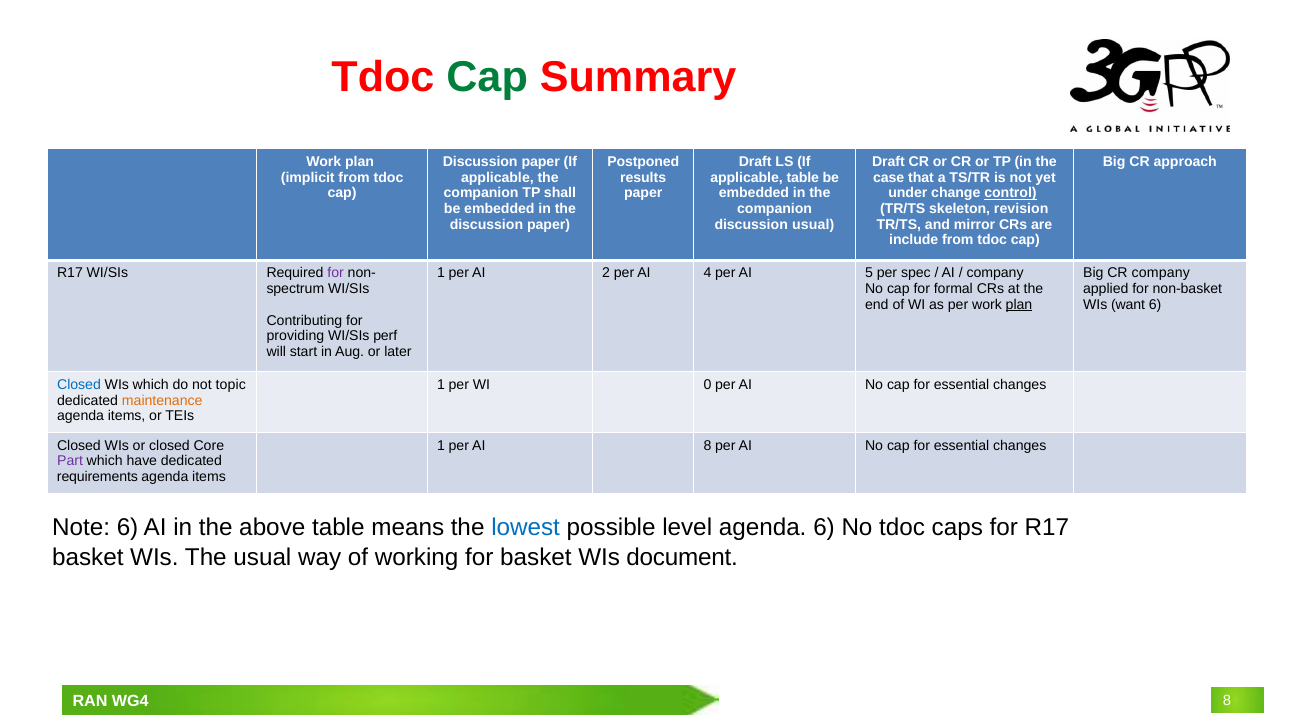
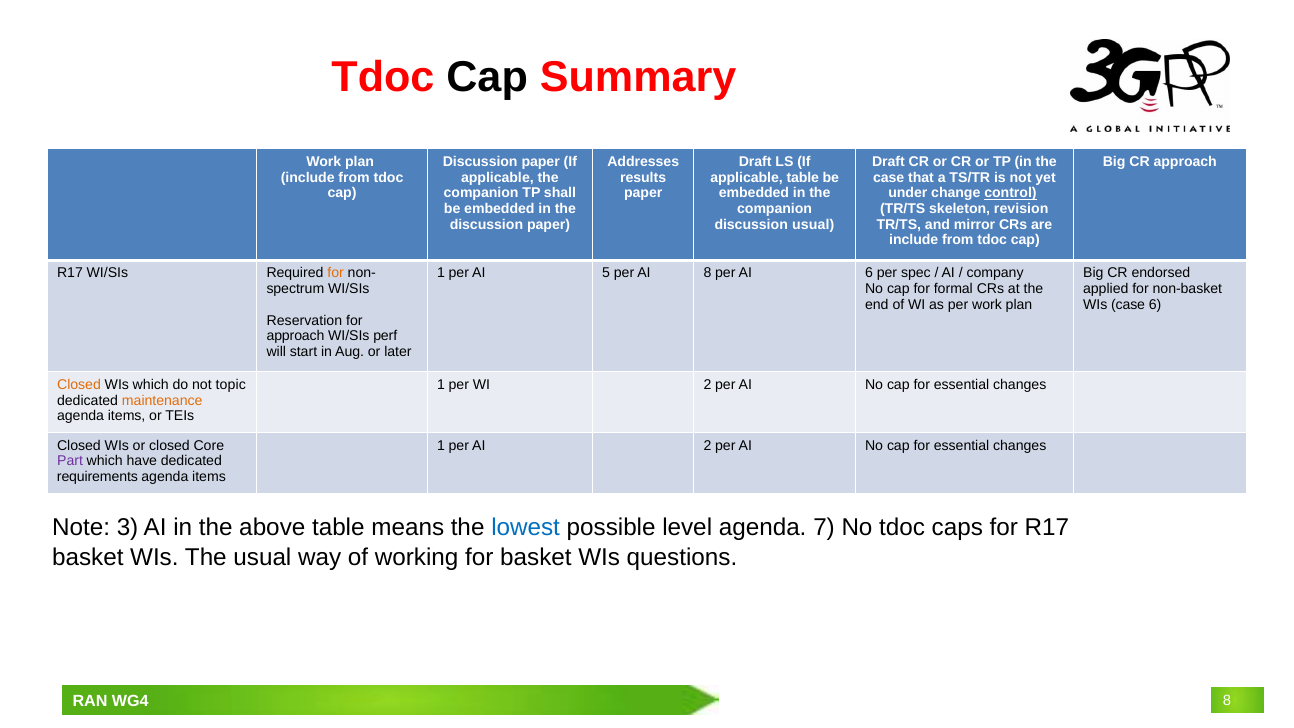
Cap colour: green -> black (487, 77)
Postponed: Postponed -> Addresses (643, 162)
implicit: implicit -> include (308, 177)
for colour: purple -> orange (336, 273)
2: 2 -> 5 (606, 273)
AI 4: 4 -> 8 (708, 273)
AI 5: 5 -> 6 (869, 273)
CR company: company -> endorsed (1161, 273)
plan underline: present -> none (1019, 305)
WIs want: want -> case (1128, 305)
Contributing: Contributing -> Reservation (304, 320)
providing: providing -> approach (296, 336)
Closed colour: blue -> orange (79, 385)
WI 0: 0 -> 2 (708, 385)
AI 8: 8 -> 2 (708, 445)
Note 6: 6 -> 3 (128, 528)
agenda 6: 6 -> 7 (824, 528)
document: document -> questions (682, 557)
